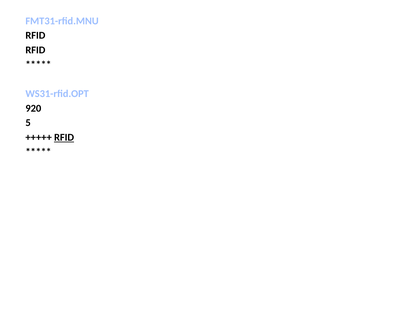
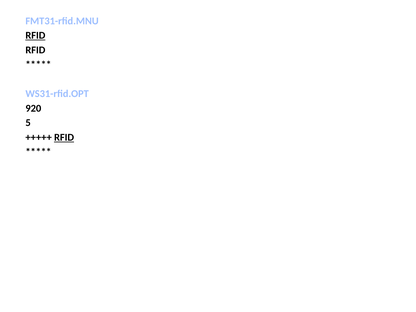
RFID underline: none -> present (35, 35)
